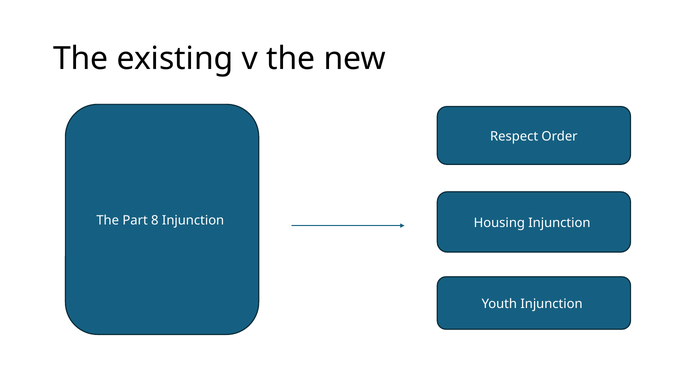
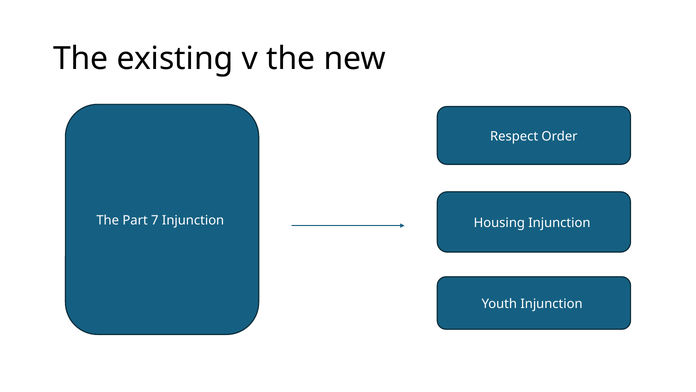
8: 8 -> 7 (155, 220)
